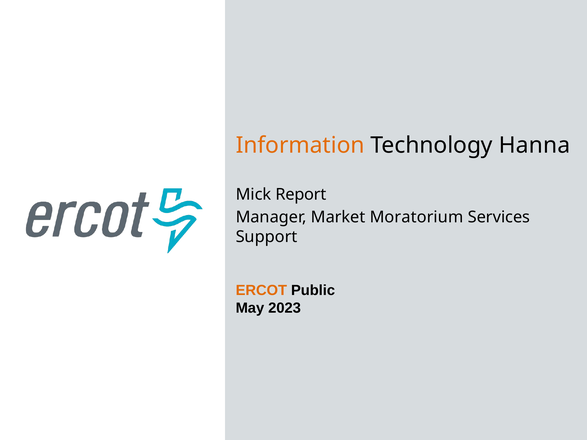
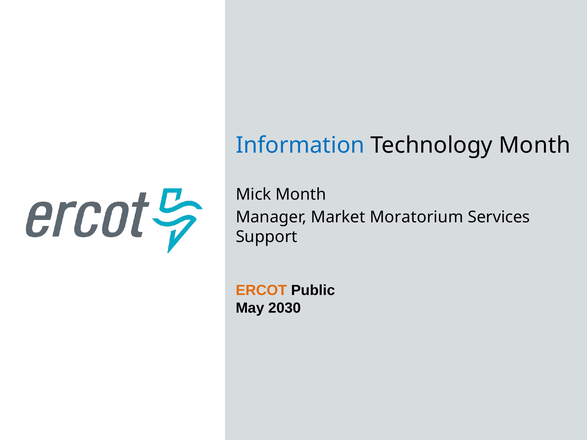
Information colour: orange -> blue (300, 145)
Technology Hanna: Hanna -> Month (535, 145)
Mick Report: Report -> Month (301, 194)
2023: 2023 -> 2030 (285, 308)
